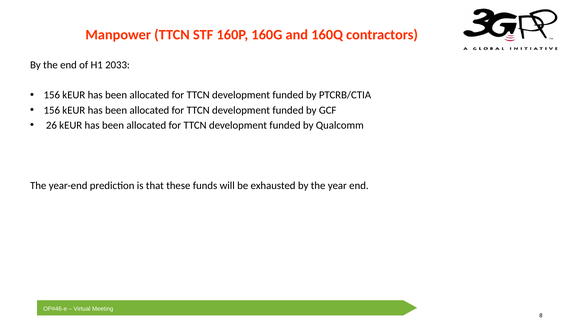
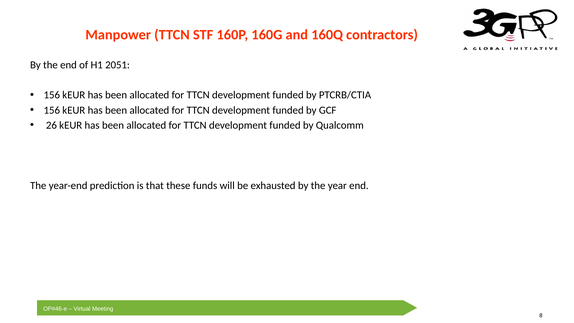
2033: 2033 -> 2051 (118, 65)
